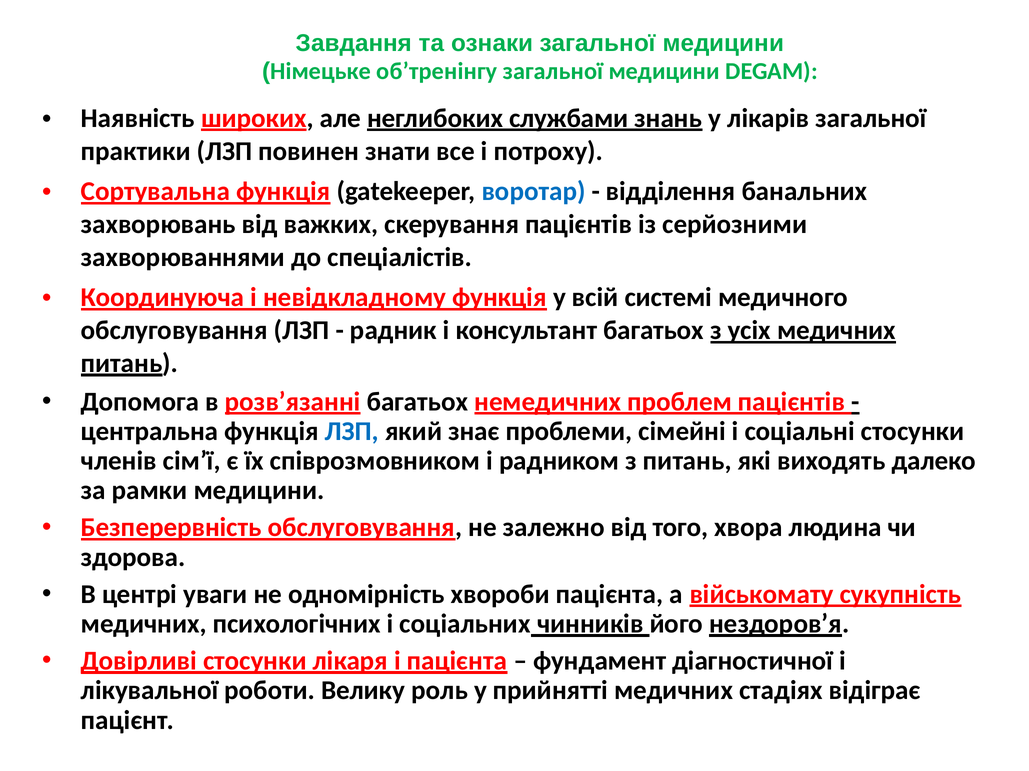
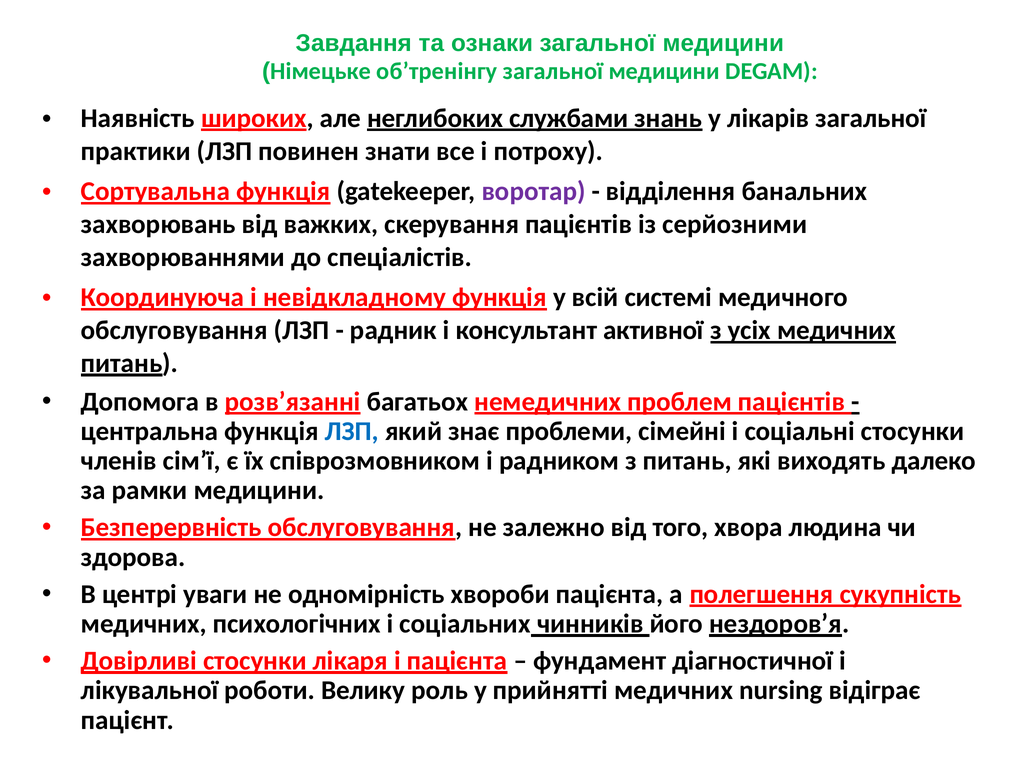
воротар colour: blue -> purple (534, 192)
консультант багатьох: багатьох -> активної (653, 331)
військомату: військомату -> полегшення (761, 595)
стадіях: стадіях -> nursing (781, 691)
